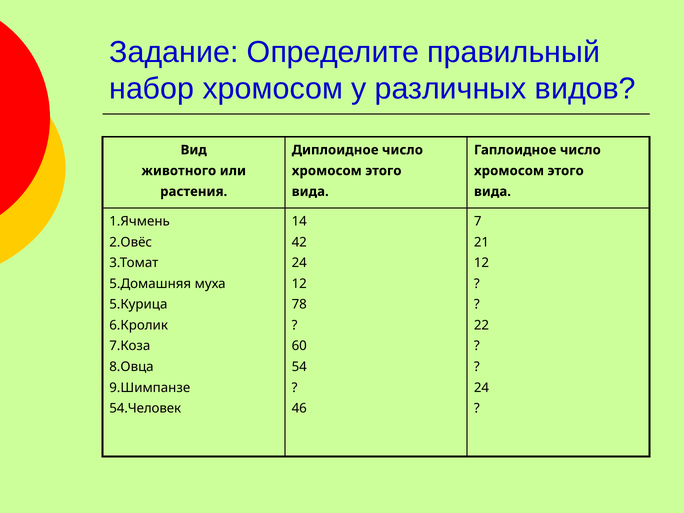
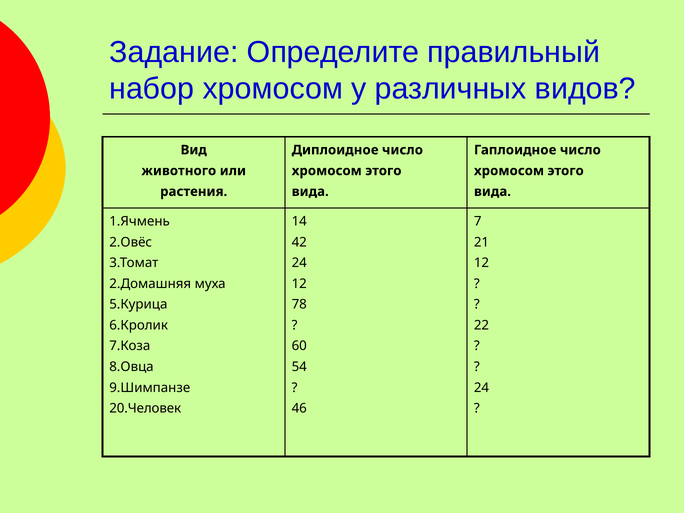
5.Домашняя: 5.Домашняя -> 2.Домашняя (150, 284)
54.Человек: 54.Человек -> 20.Человек (145, 408)
